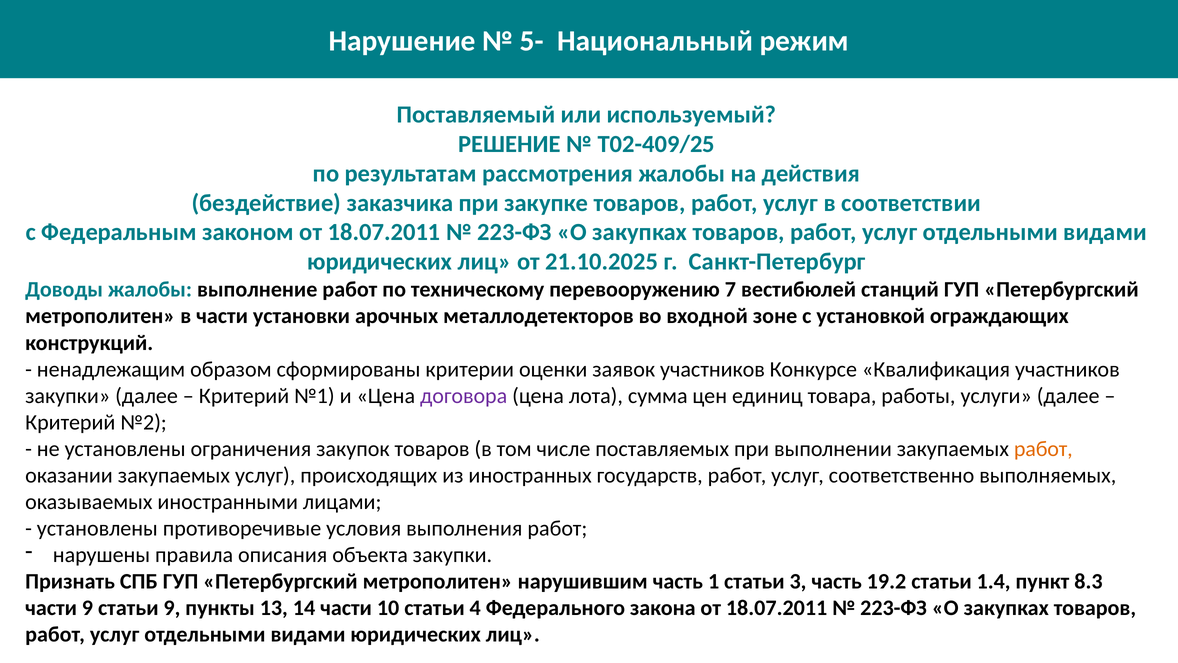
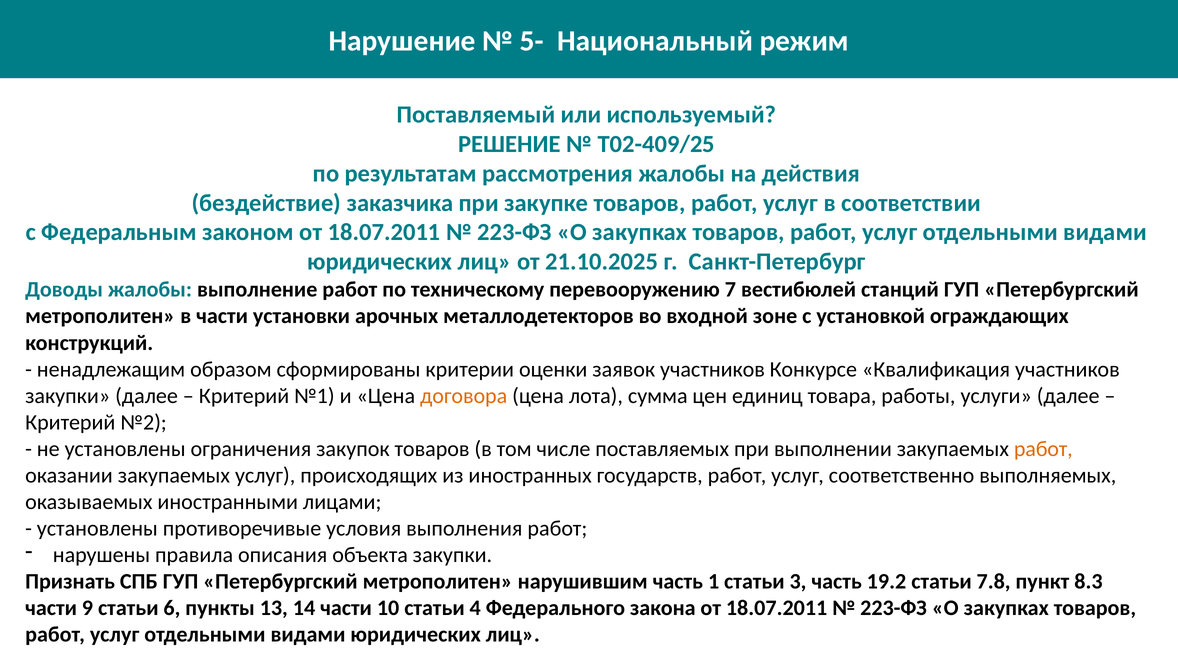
договора colour: purple -> orange (464, 396)
1.4: 1.4 -> 7.8 (994, 581)
статьи 9: 9 -> 6 (172, 608)
